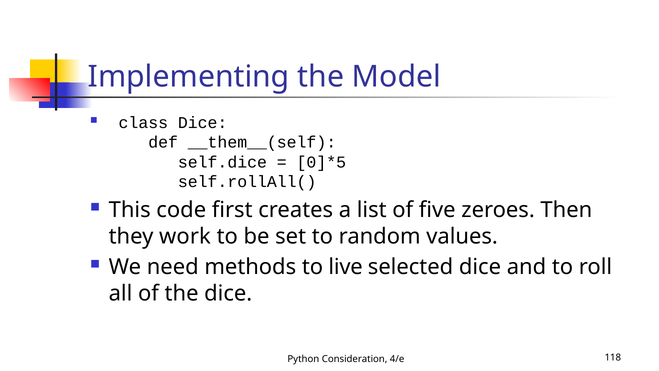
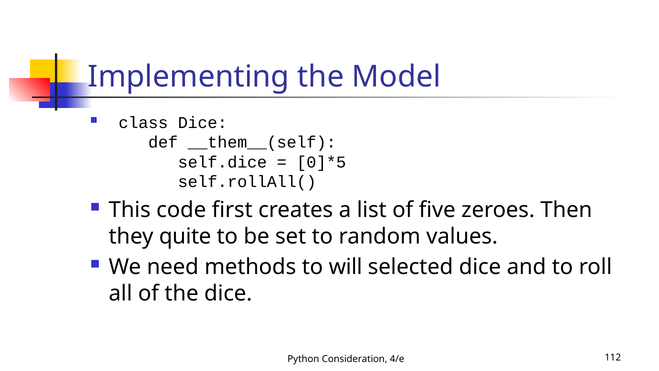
work: work -> quite (185, 236)
live: live -> will (346, 267)
118: 118 -> 112 (613, 357)
